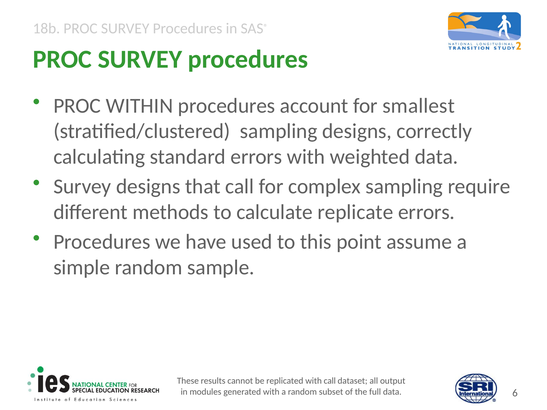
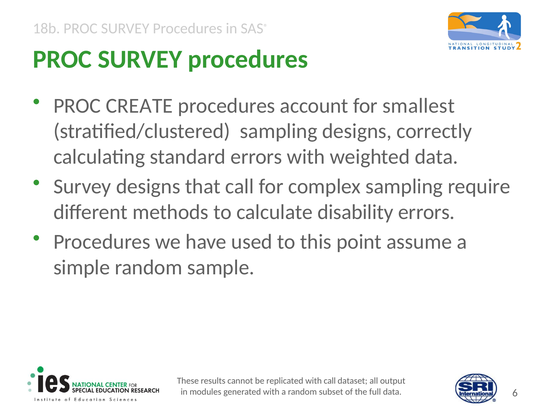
WITHIN: WITHIN -> CREATE (139, 106)
replicate: replicate -> disability (355, 212)
